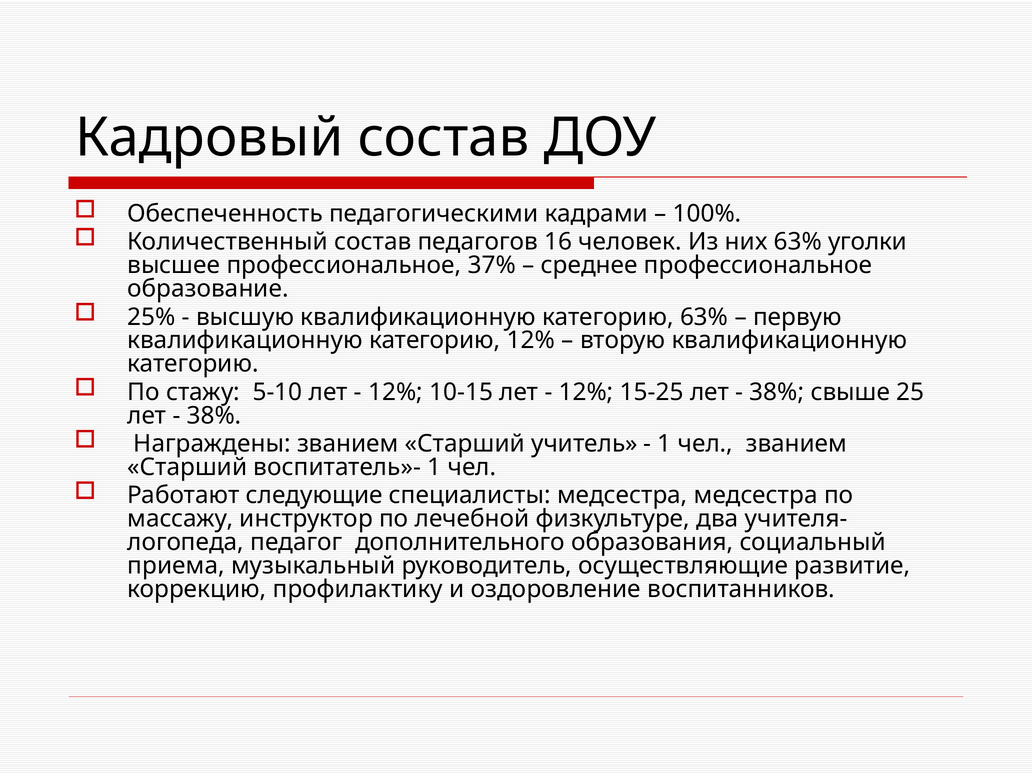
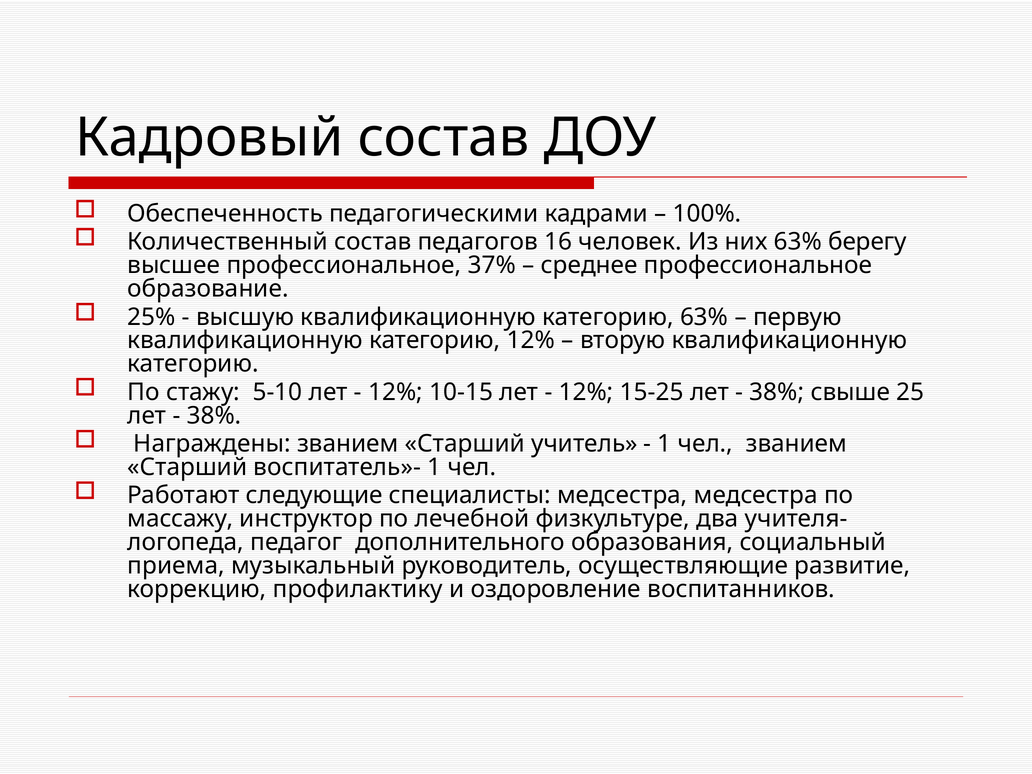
уголки: уголки -> берегу (868, 242)
